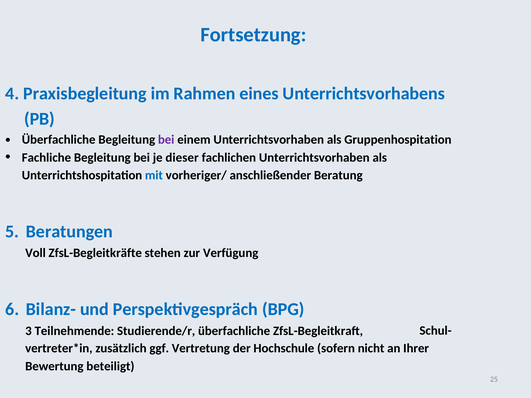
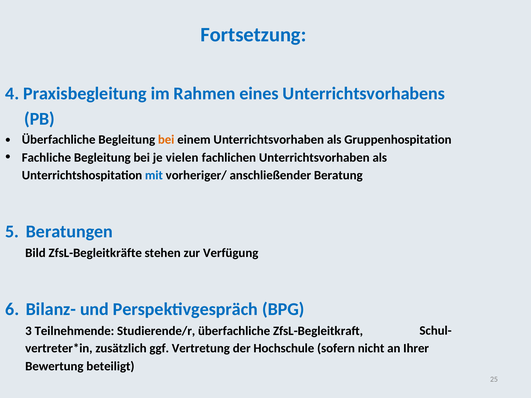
bei colour: purple -> orange (166, 140)
dieser: dieser -> vielen (182, 158)
Voll: Voll -> Bild (35, 253)
